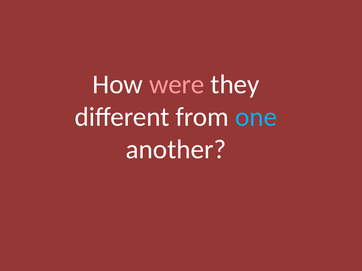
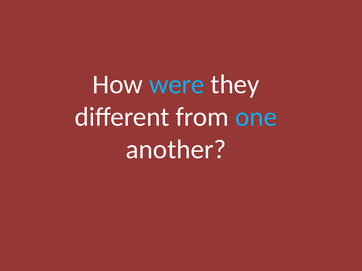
were colour: pink -> light blue (177, 85)
